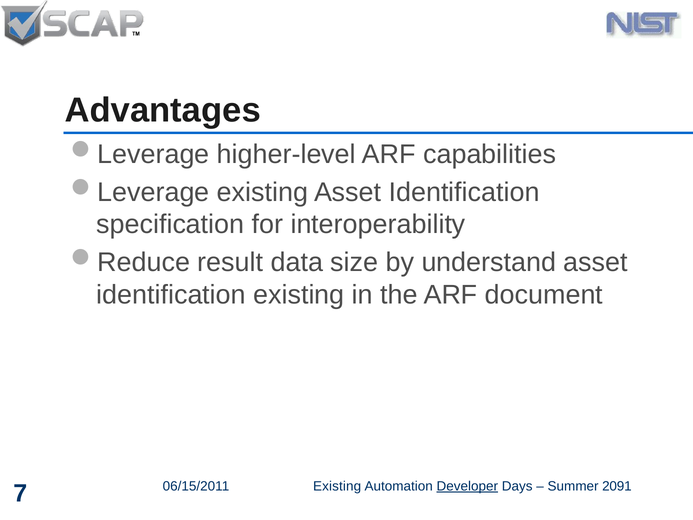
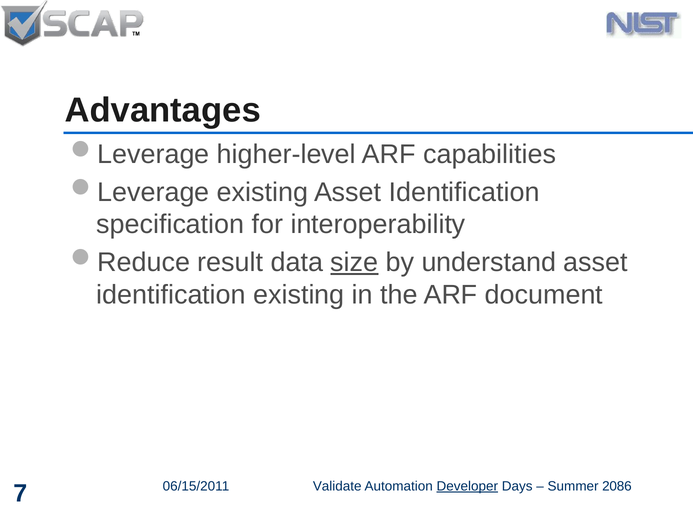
size underline: none -> present (354, 262)
06/15/2011 Existing: Existing -> Validate (337, 486)
2091: 2091 -> 2086 (617, 486)
